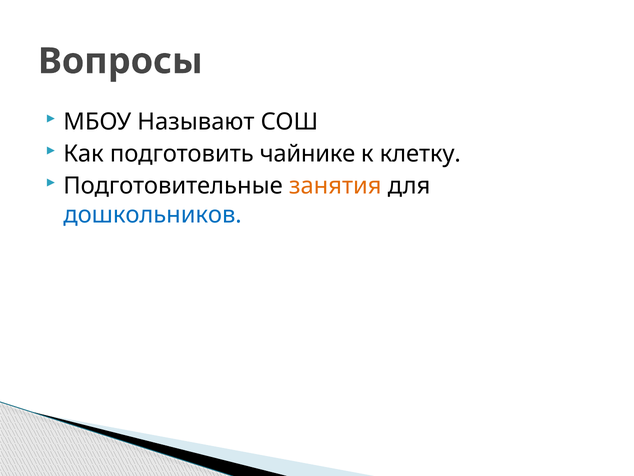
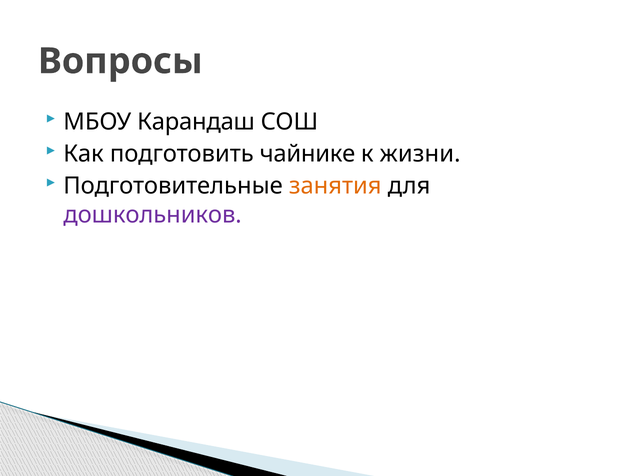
Называют: Называют -> Карандаш (196, 122)
клетку: клетку -> жизни (420, 154)
дошкольников colour: blue -> purple (153, 214)
